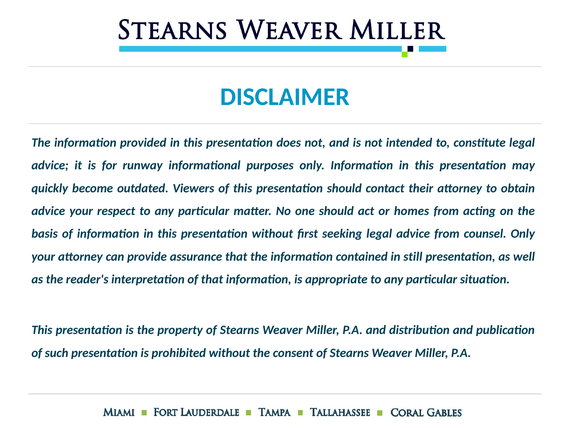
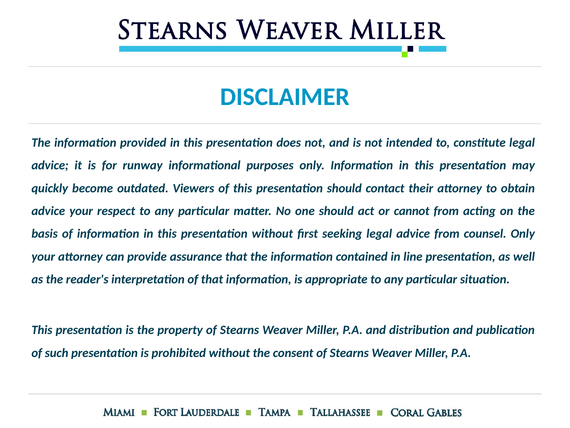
homes: homes -> cannot (412, 211)
still: still -> line (413, 256)
